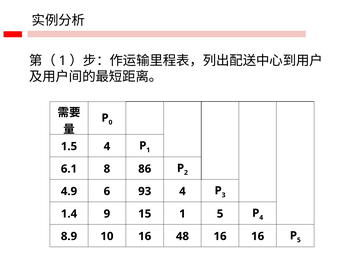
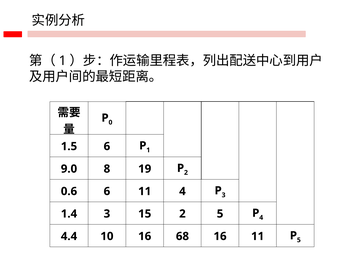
1.5 4: 4 -> 6 (107, 146)
6.1: 6.1 -> 9.0 (69, 169)
86: 86 -> 19 (145, 169)
4.9: 4.9 -> 0.6 (69, 191)
6 93: 93 -> 11 (145, 191)
1.4 9: 9 -> 3 (107, 214)
15 1: 1 -> 2 (182, 214)
8.9: 8.9 -> 4.4 (69, 237)
48: 48 -> 68 (182, 237)
16 16: 16 -> 11 (258, 237)
